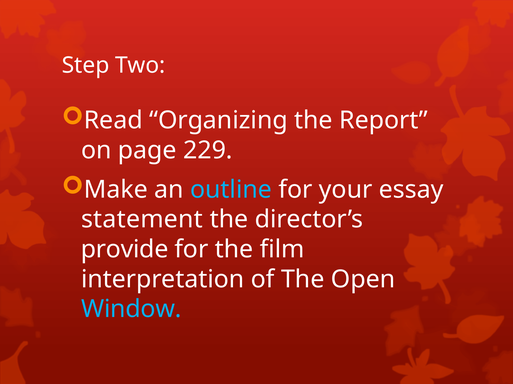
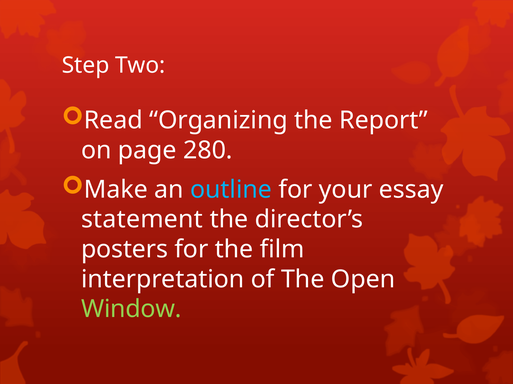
229: 229 -> 280 (208, 151)
provide: provide -> posters (125, 250)
Window colour: light blue -> light green (131, 310)
